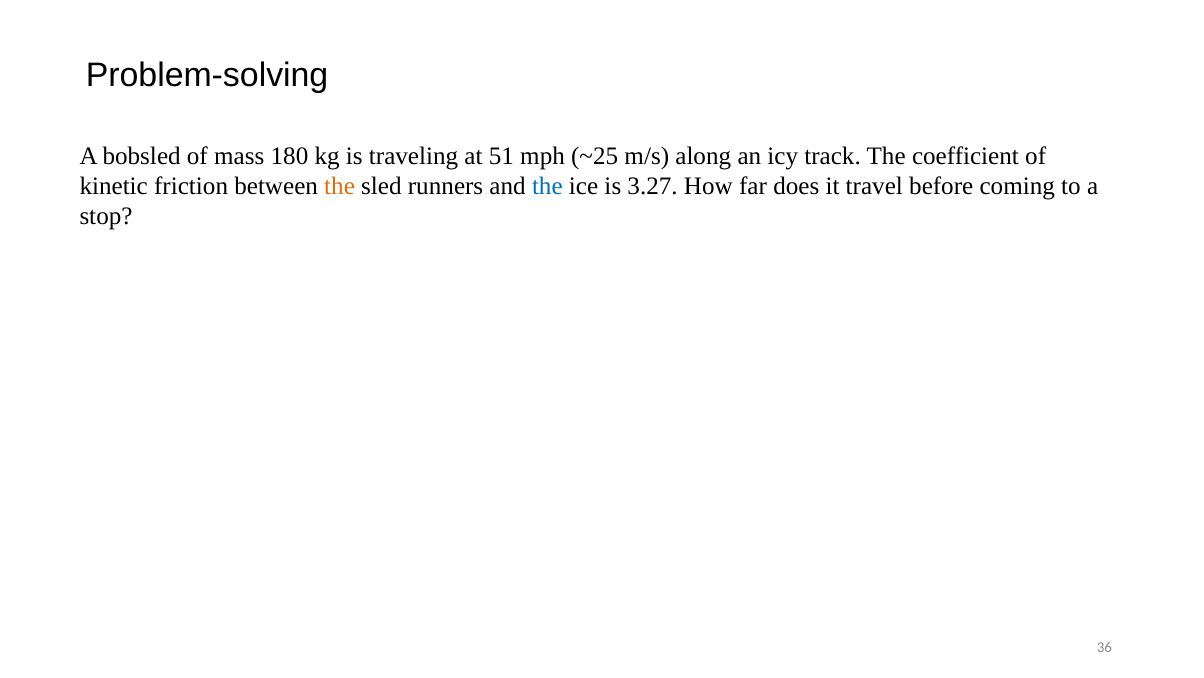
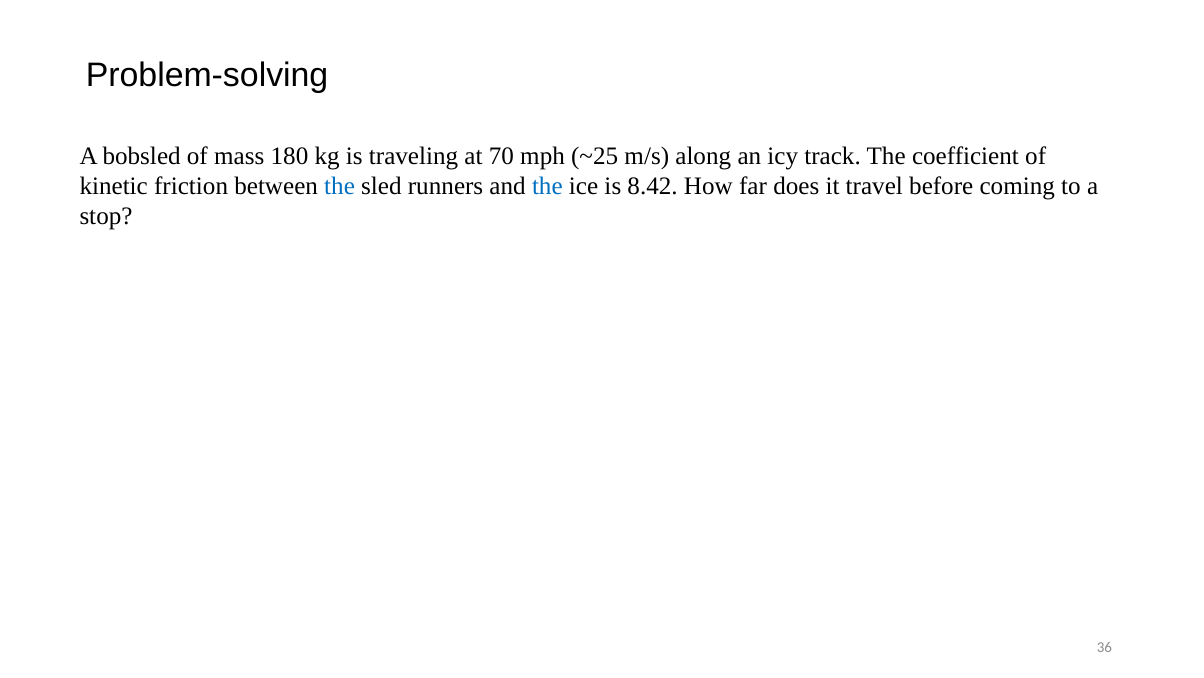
51: 51 -> 70 (501, 156)
the colour: orange -> blue (340, 186)
3.27: 3.27 -> 8.42 (653, 186)
